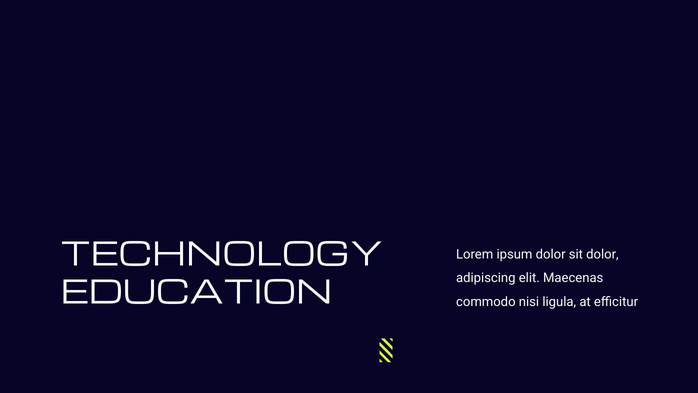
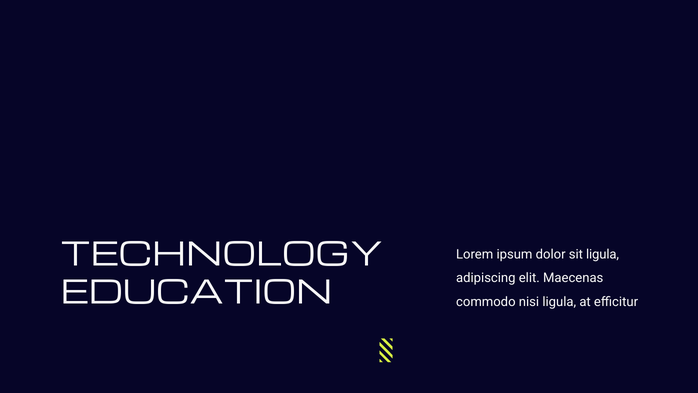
sit dolor: dolor -> ligula (603, 254)
